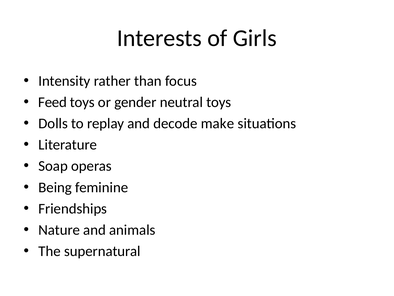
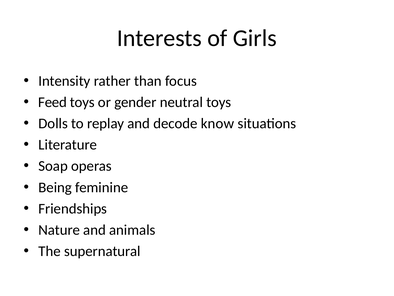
make: make -> know (217, 123)
